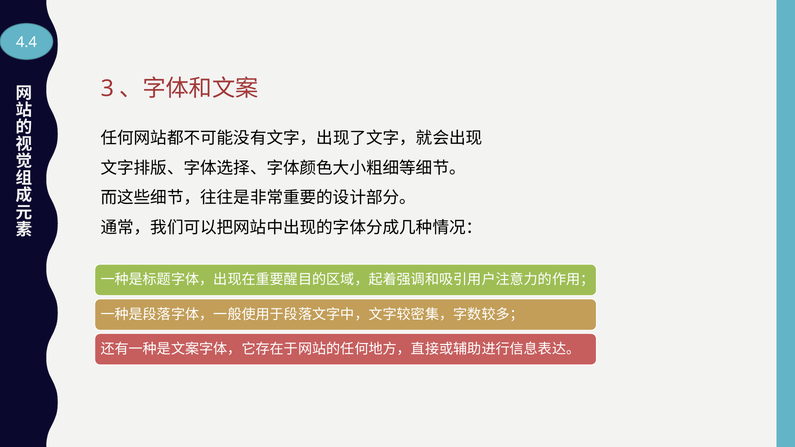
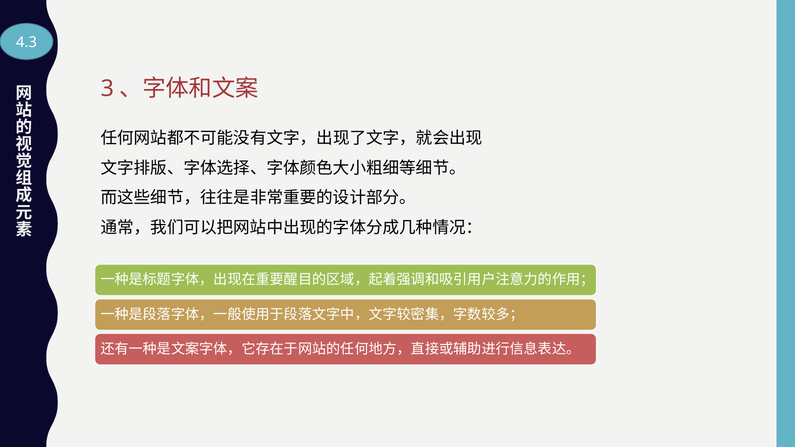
4.4: 4.4 -> 4.3 (26, 42)
